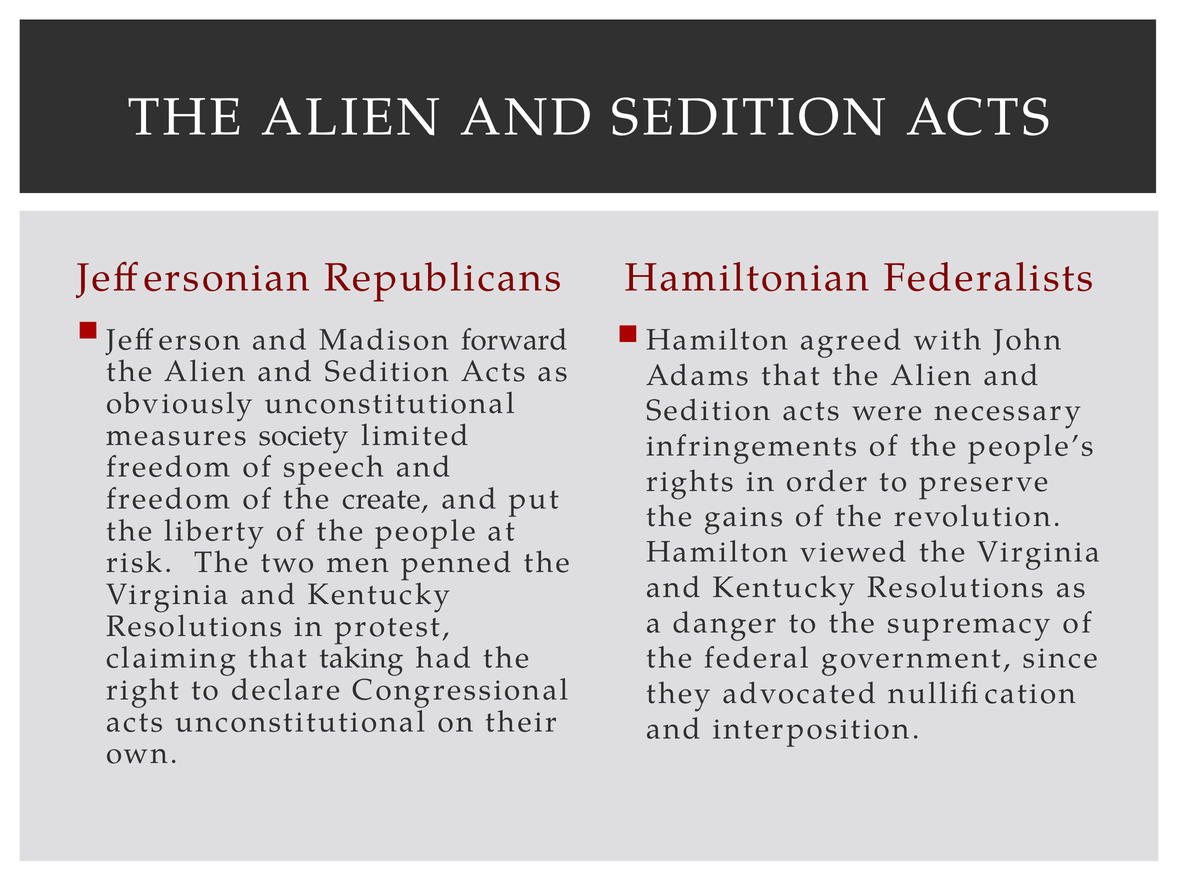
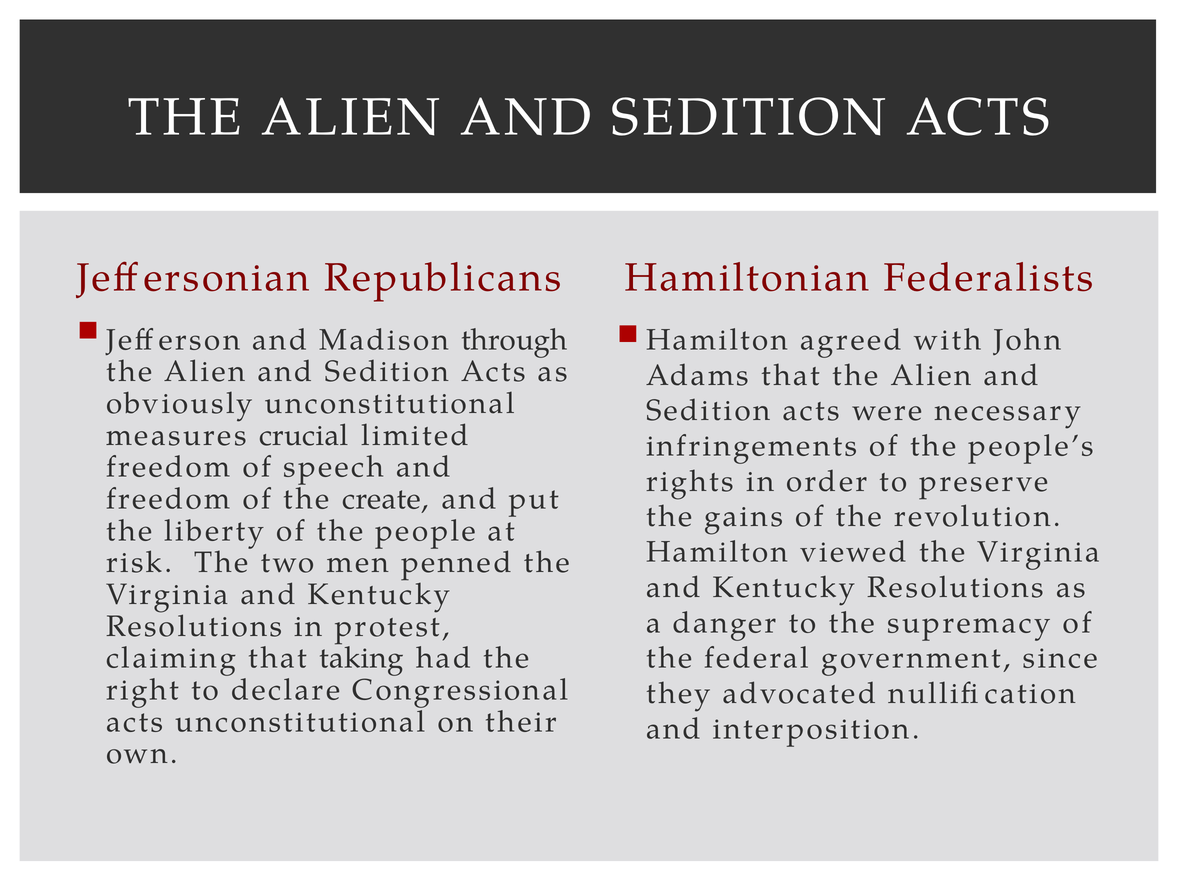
forward: forward -> through (514, 340)
society: society -> crucial (304, 436)
